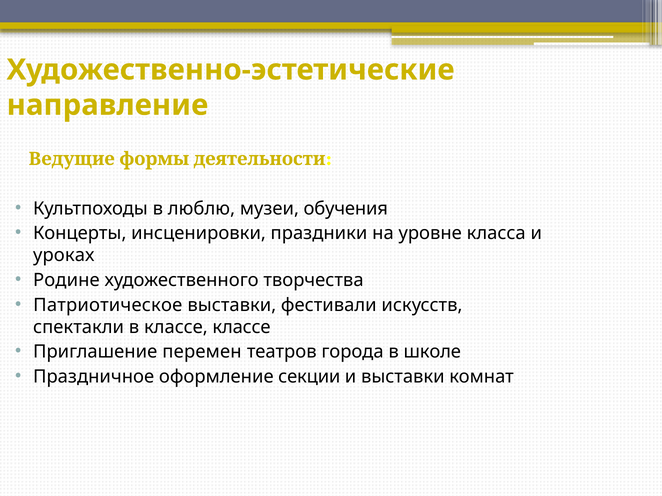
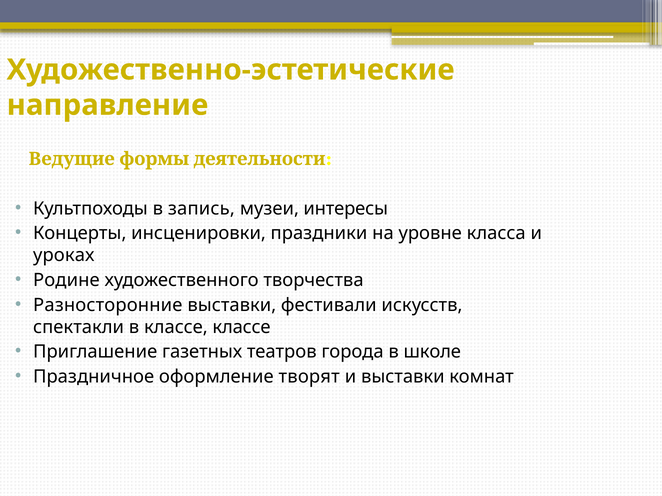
люблю: люблю -> запись (201, 209)
обучения: обучения -> интересы (346, 209)
Патриотическое: Патриотическое -> Разносторонние (108, 305)
перемен: перемен -> газетных (202, 352)
секции: секции -> творят (309, 377)
